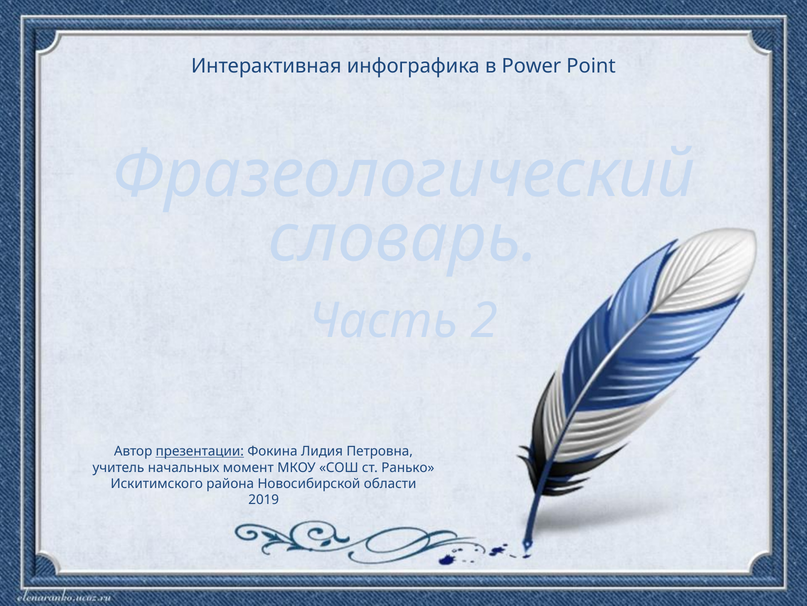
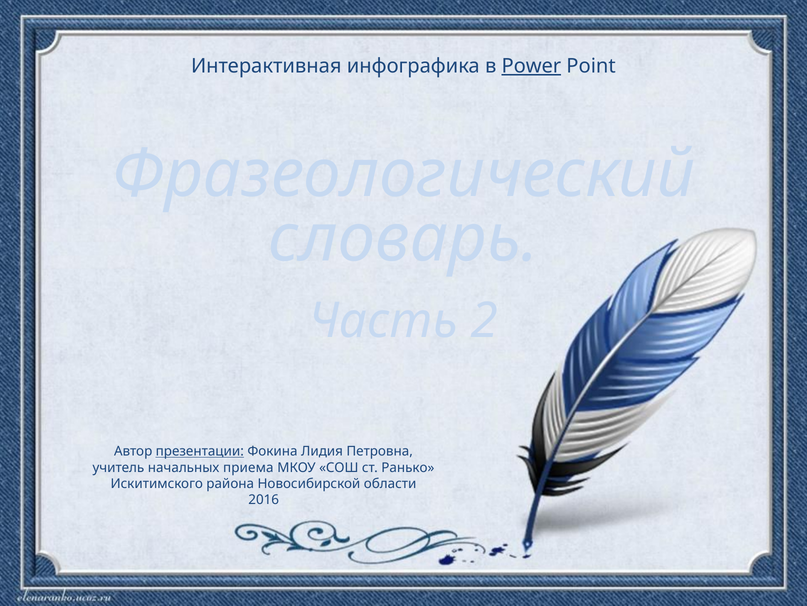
Power underline: none -> present (531, 66)
момент: момент -> приема (248, 467)
2019: 2019 -> 2016 (264, 499)
